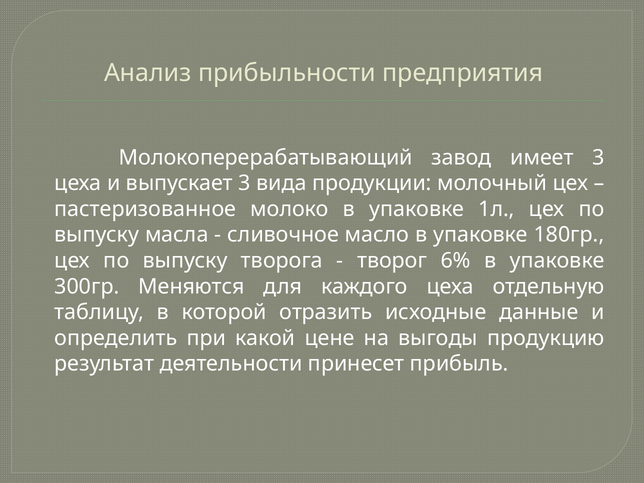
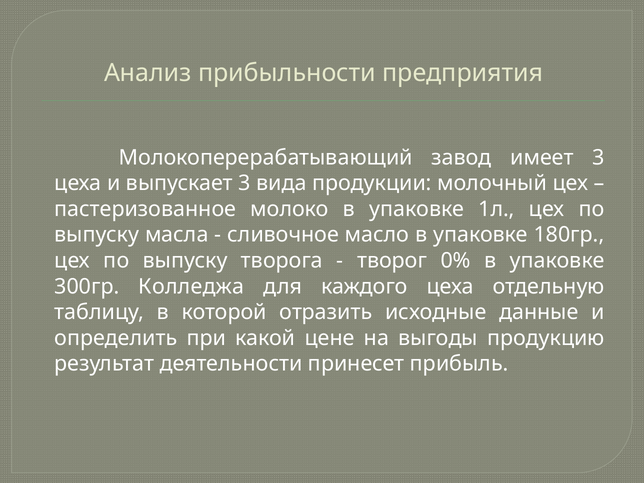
6%: 6% -> 0% (456, 261)
Меняются: Меняются -> Колледжа (191, 286)
